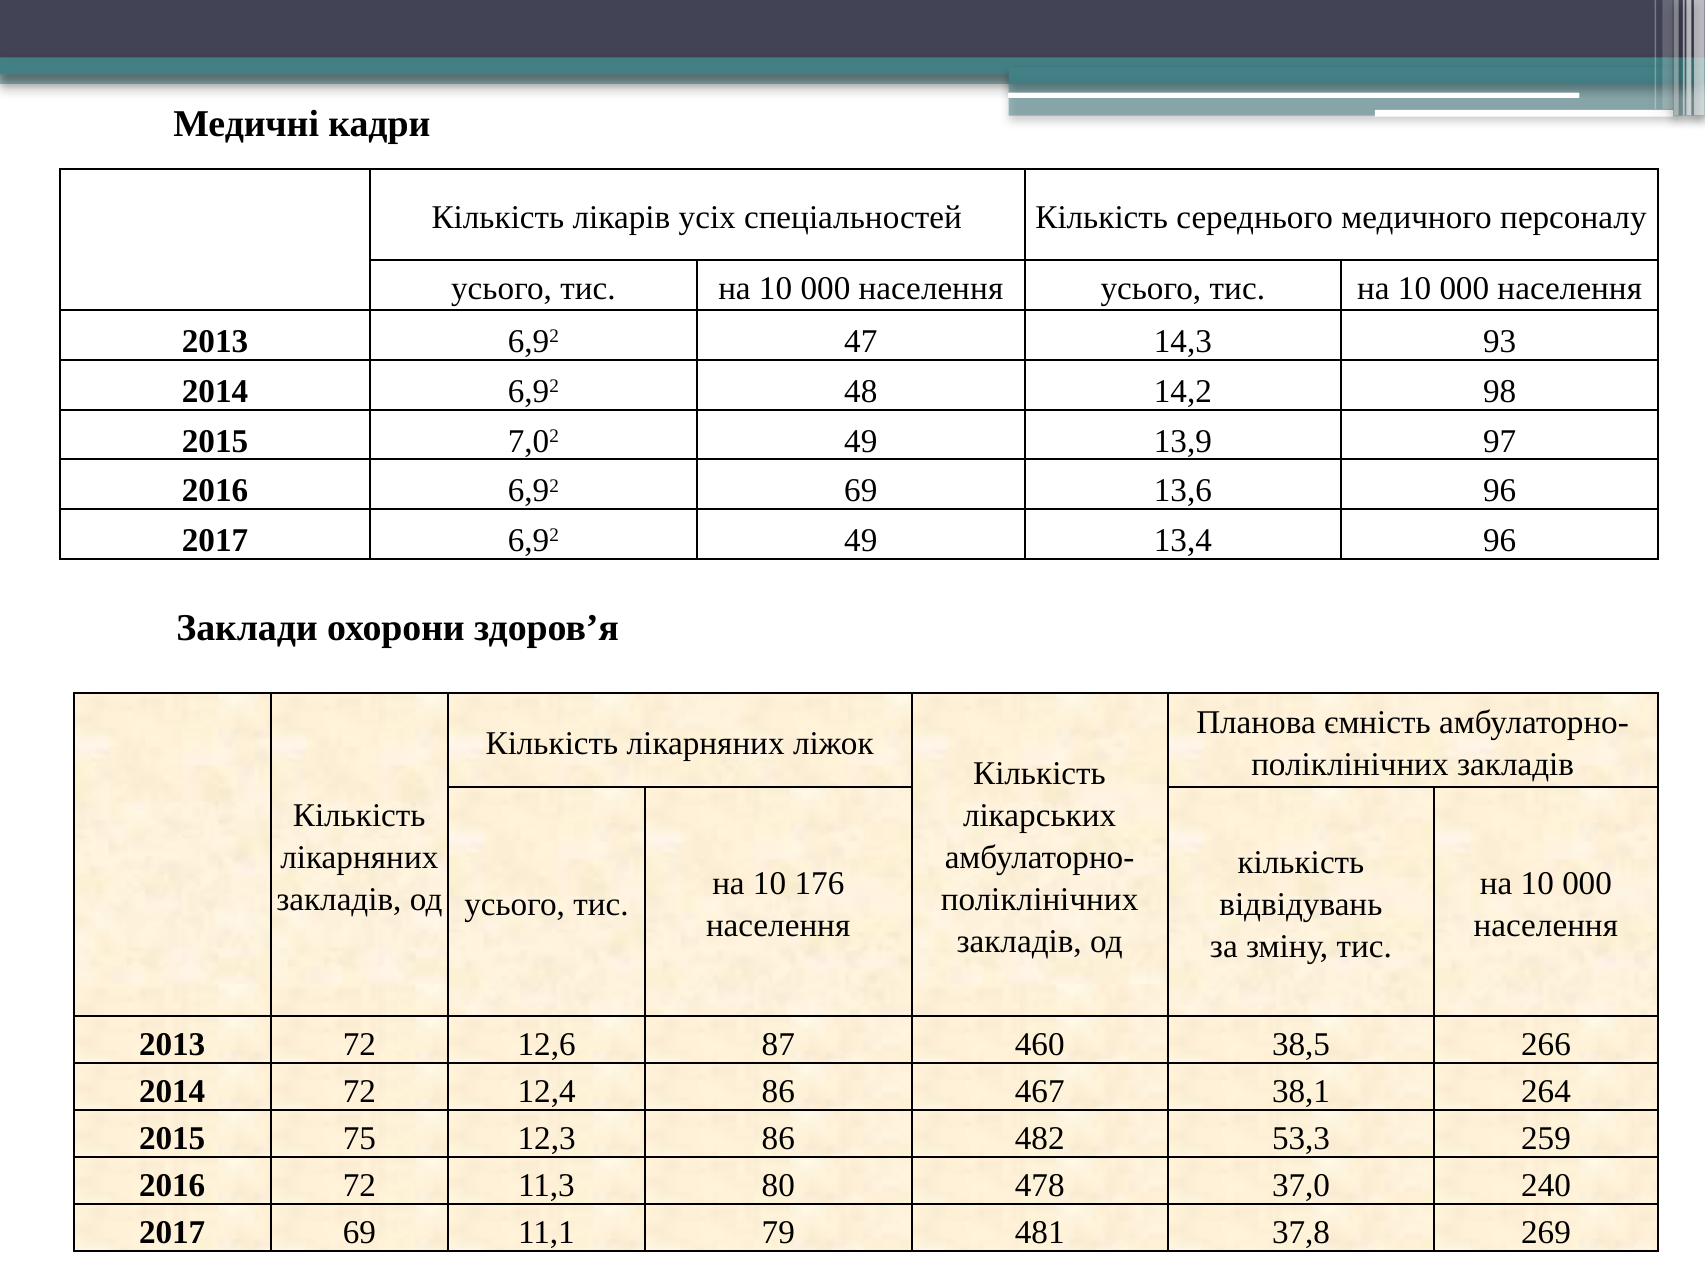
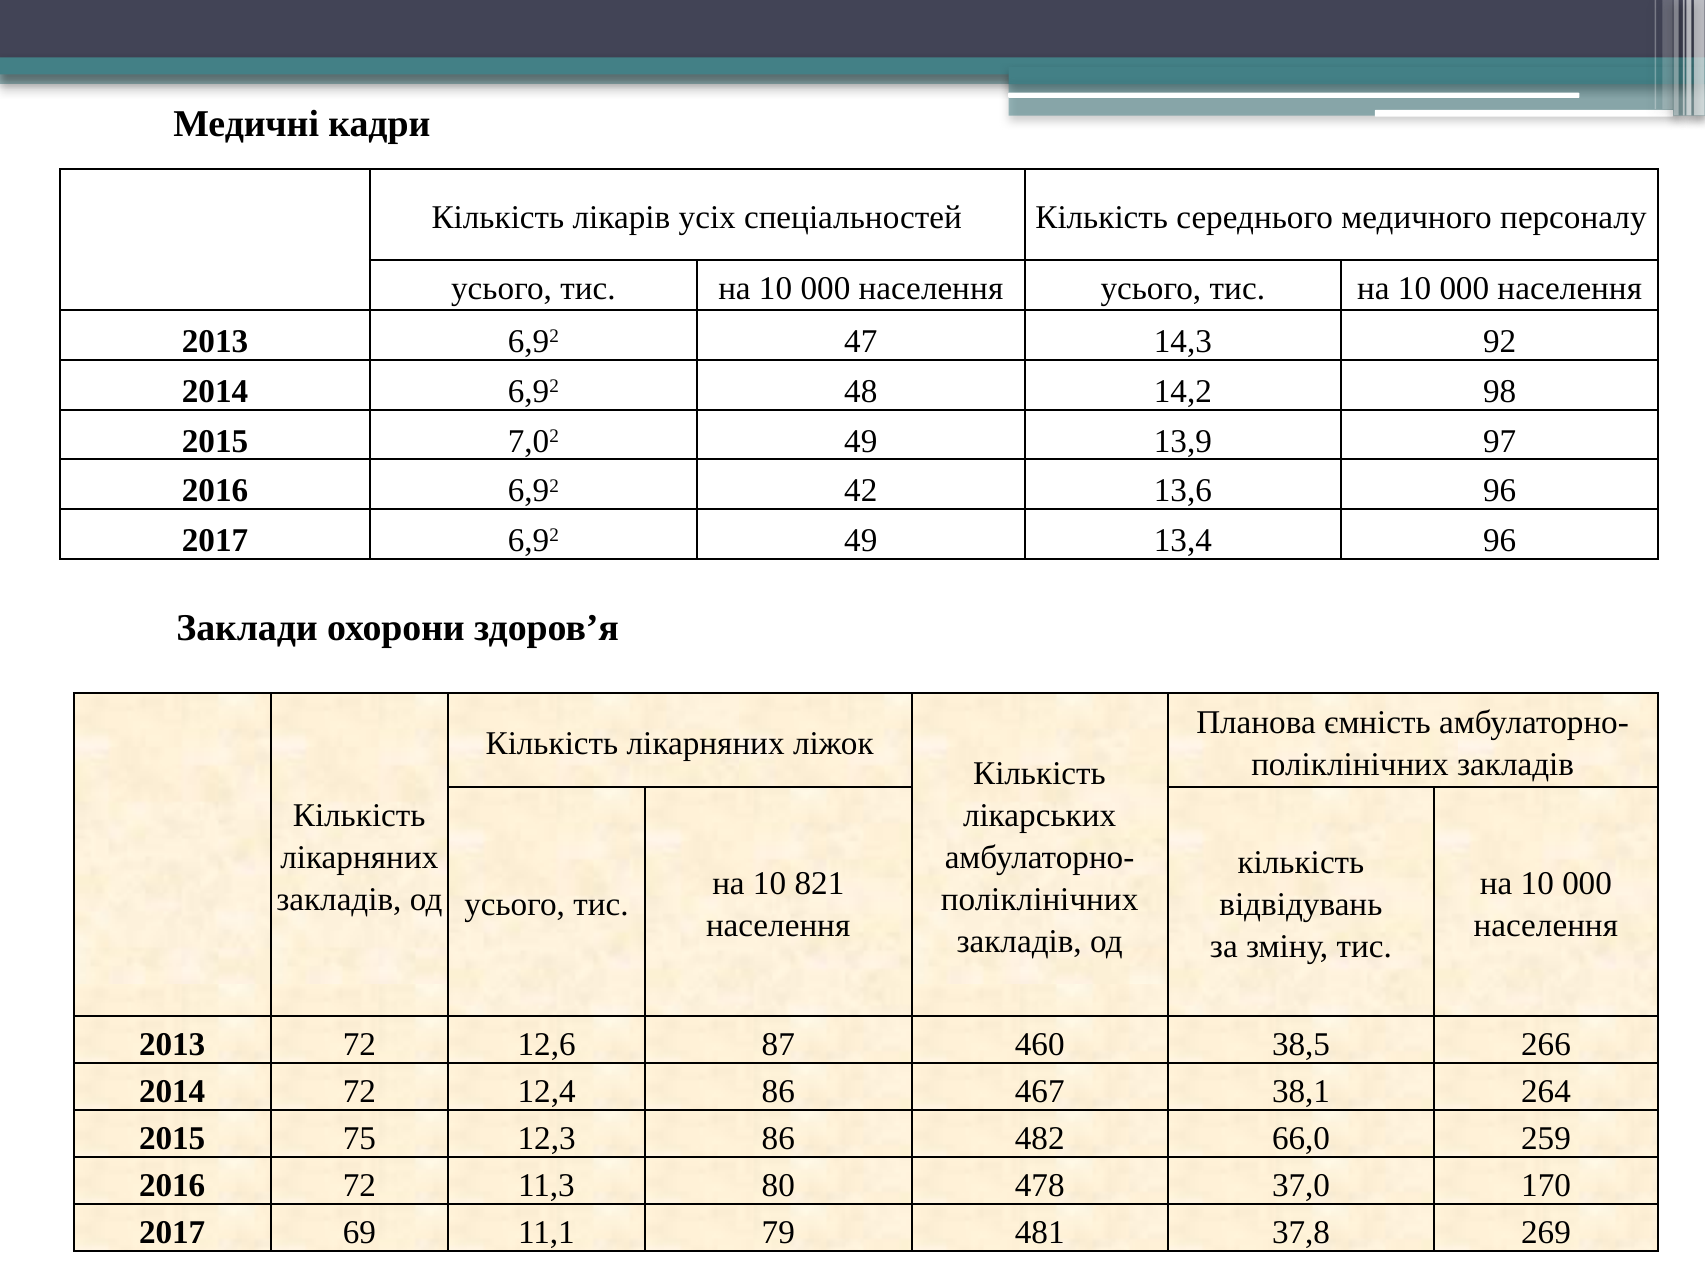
93: 93 -> 92 (1500, 342)
6,92 69: 69 -> 42 (861, 491)
176: 176 -> 821 (819, 883)
53,3: 53,3 -> 66,0 (1301, 1139)
240: 240 -> 170 (1546, 1186)
